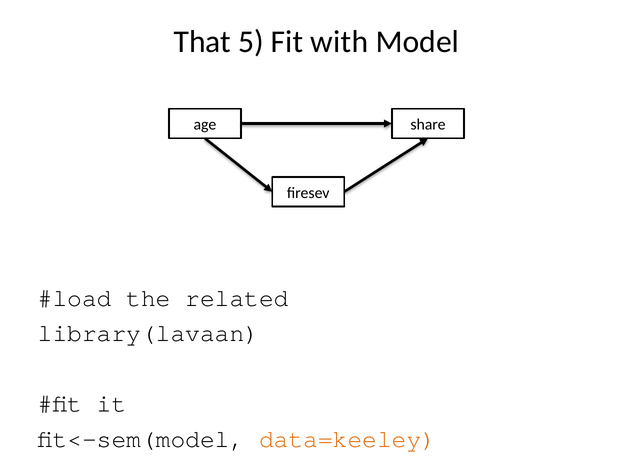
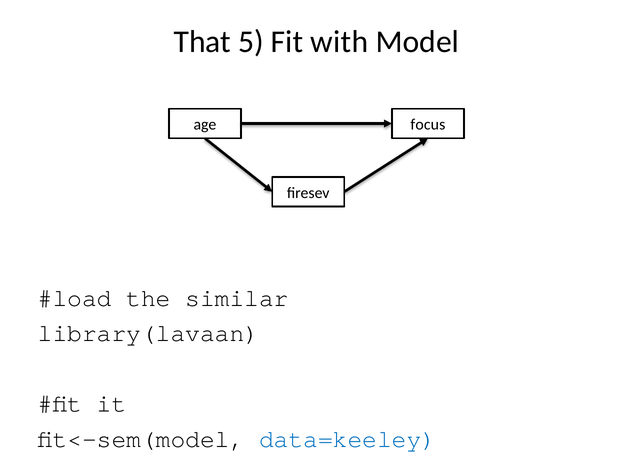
share: share -> focus (428, 125)
related: related -> similar (237, 298)
data=keeley colour: orange -> blue (348, 439)
